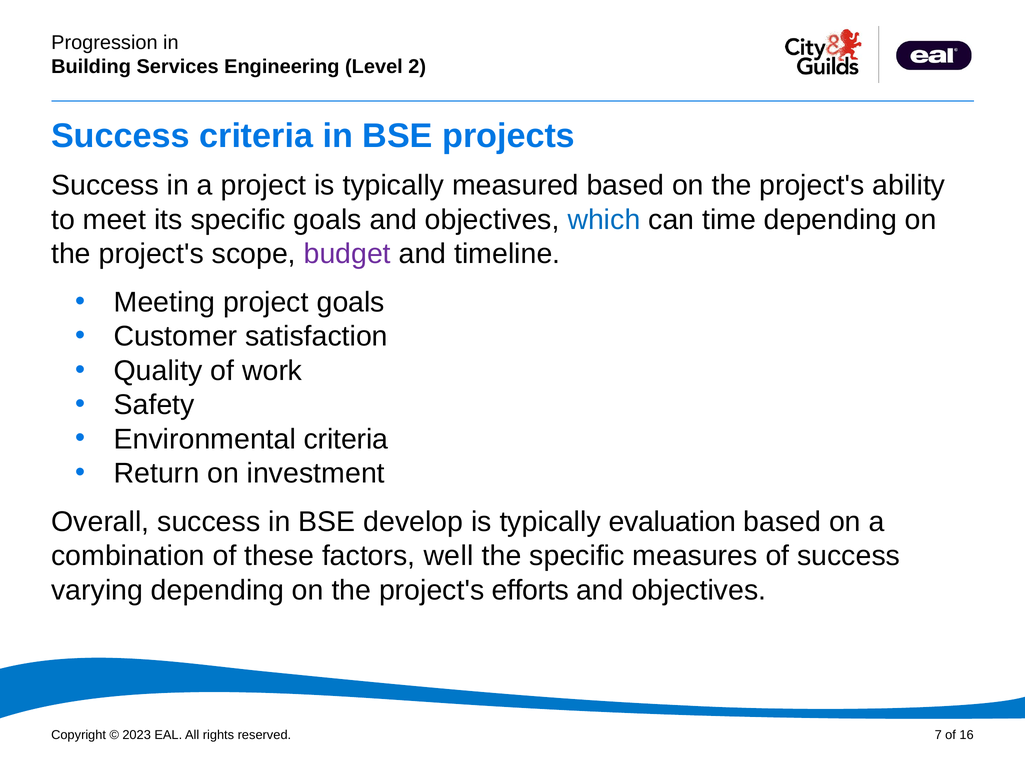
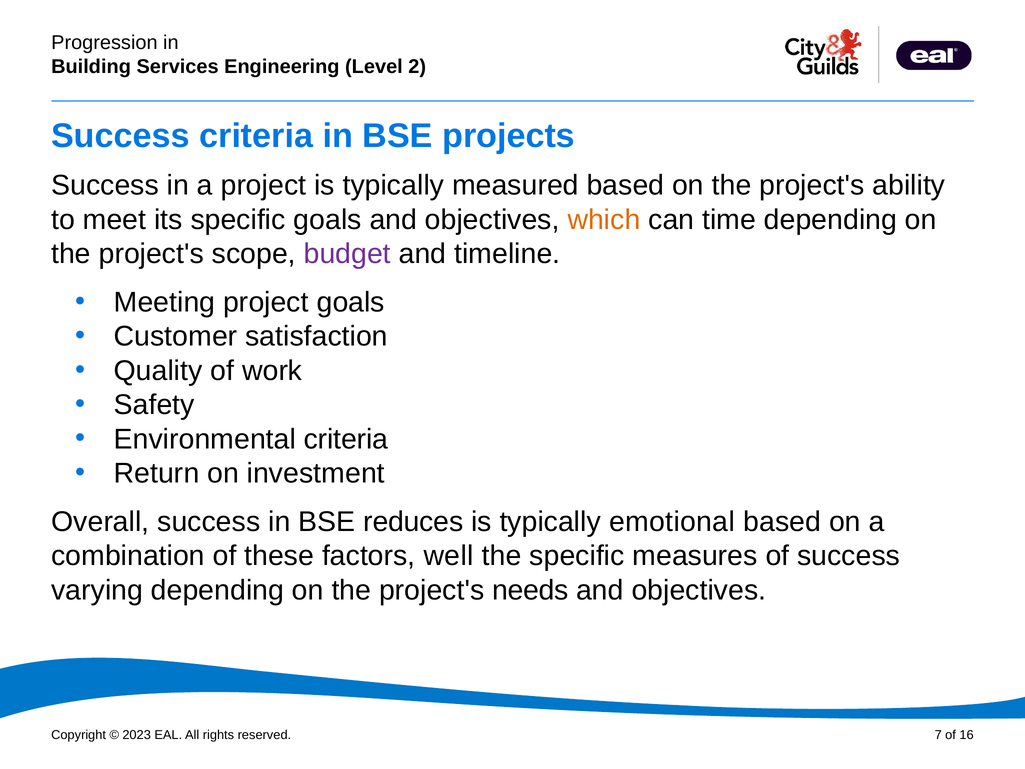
which colour: blue -> orange (604, 220)
develop: develop -> reduces (413, 522)
evaluation: evaluation -> emotional (672, 522)
efforts: efforts -> needs (530, 590)
